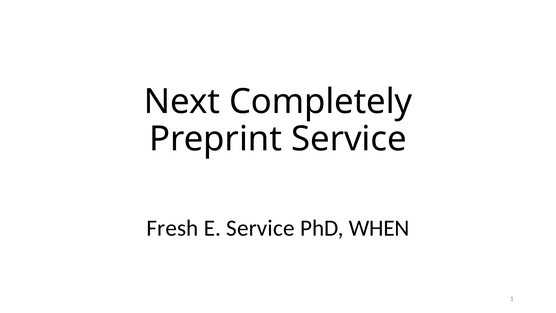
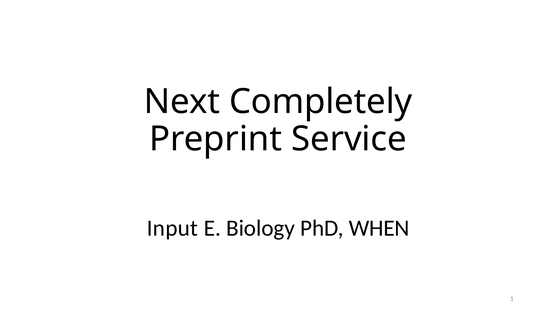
Fresh: Fresh -> Input (172, 228)
E Service: Service -> Biology (261, 228)
